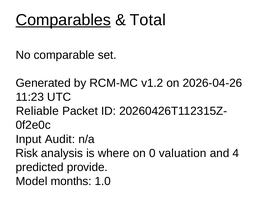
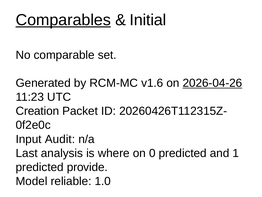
Total: Total -> Initial (148, 20)
v1.2: v1.2 -> v1.6 (152, 83)
2026-04-26 underline: none -> present (212, 83)
Reliable: Reliable -> Creation (37, 111)
Risk: Risk -> Last (27, 153)
0 valuation: valuation -> predicted (183, 153)
4: 4 -> 1 (236, 153)
months: months -> reliable (71, 181)
